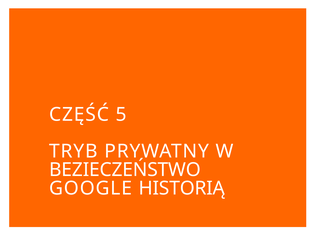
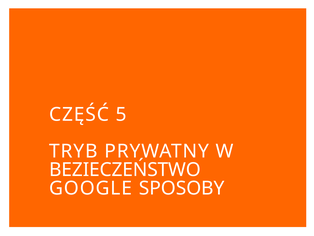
HISTORIĄ: HISTORIĄ -> SPOSOBY (182, 188)
